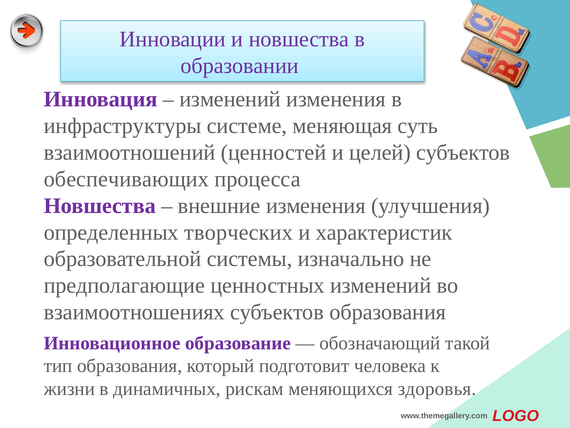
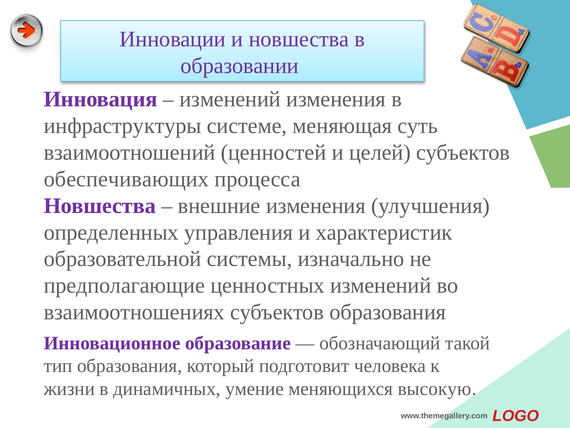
творческих: творческих -> управления (239, 232)
рискам: рискам -> умение (255, 388)
здоровья: здоровья -> высокую (437, 388)
